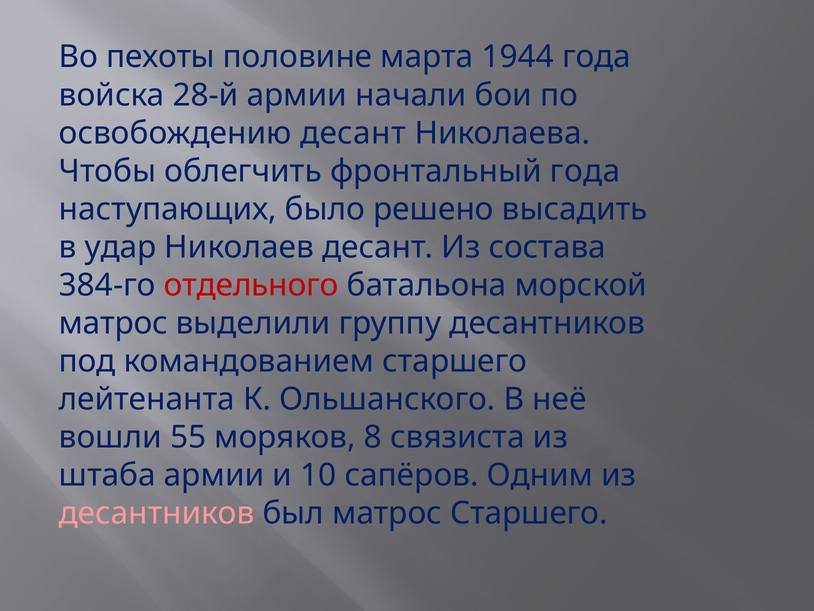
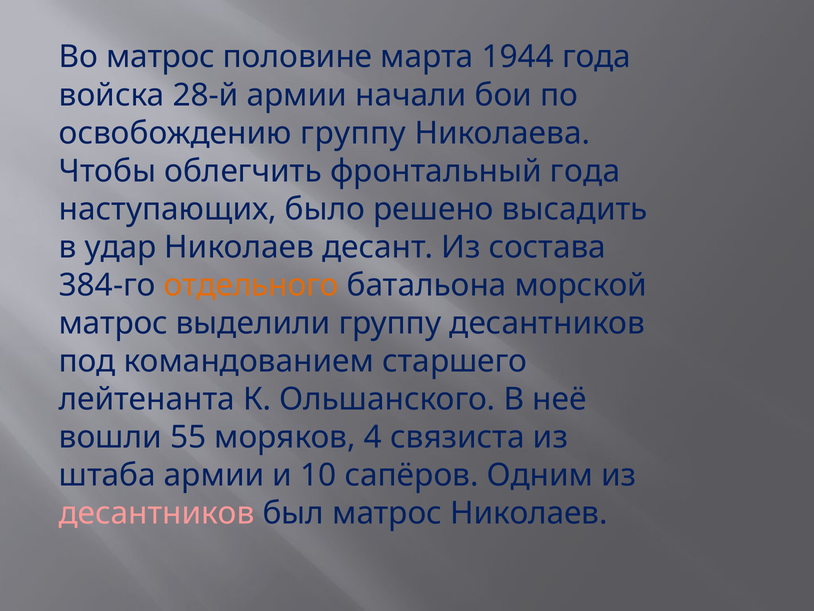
Во пехоты: пехоты -> матрос (161, 57)
освобождению десант: десант -> группу (353, 133)
отдельного colour: red -> orange (251, 285)
8: 8 -> 4 (373, 437)
матрос Старшего: Старшего -> Николаев (529, 513)
